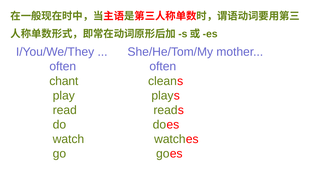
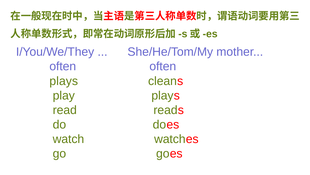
chant: chant -> plays (64, 81)
